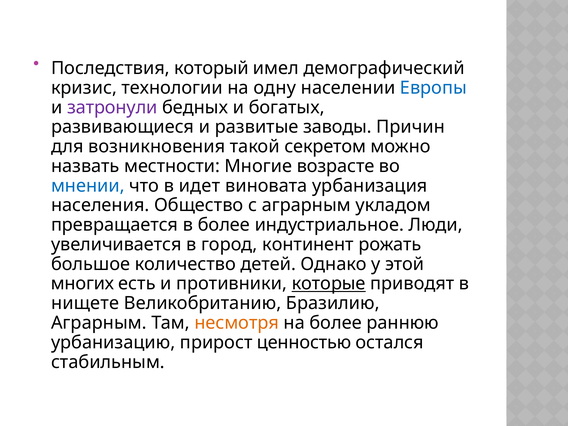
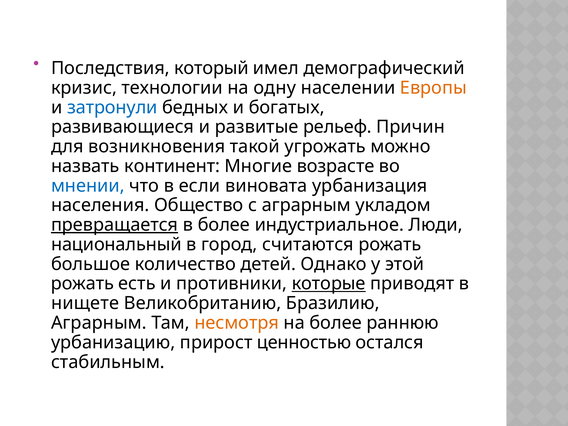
Европы colour: blue -> orange (433, 88)
затронули colour: purple -> blue (112, 107)
заводы: заводы -> рельеф (337, 127)
секретом: секретом -> угрожать (325, 147)
местности: местности -> континент (172, 166)
идет: идет -> если (200, 186)
превращается underline: none -> present (115, 225)
увеличивается: увеличивается -> национальный (116, 244)
континент: континент -> считаются (308, 244)
многих: многих -> рожать (82, 284)
